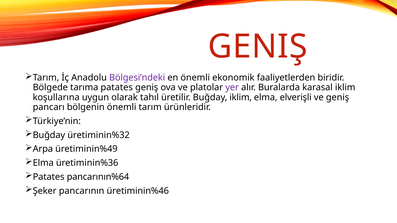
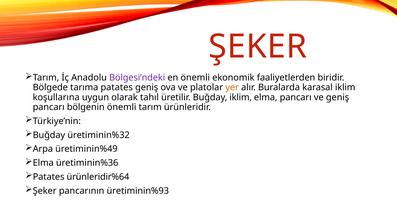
GENIŞ: GENIŞ -> ŞEKER (258, 47)
yer colour: purple -> orange (232, 88)
elma elverişli: elverişli -> pancarı (296, 97)
pancarının%64: pancarının%64 -> ürünleridir%64 (98, 177)
üretiminin%46: üretiminin%46 -> üretiminin%93 (138, 191)
